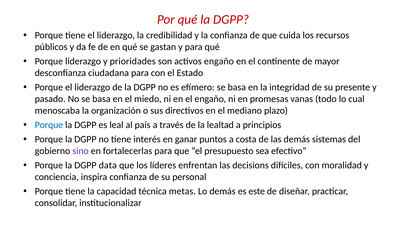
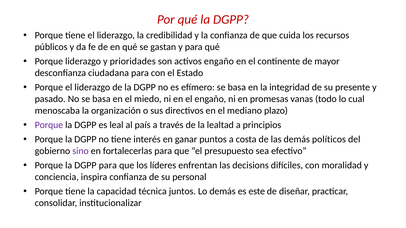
Porque colour: blue -> purple (49, 125)
sistemas: sistemas -> políticos (329, 140)
DGPP data: data -> para (108, 166)
metas: metas -> juntos (182, 192)
